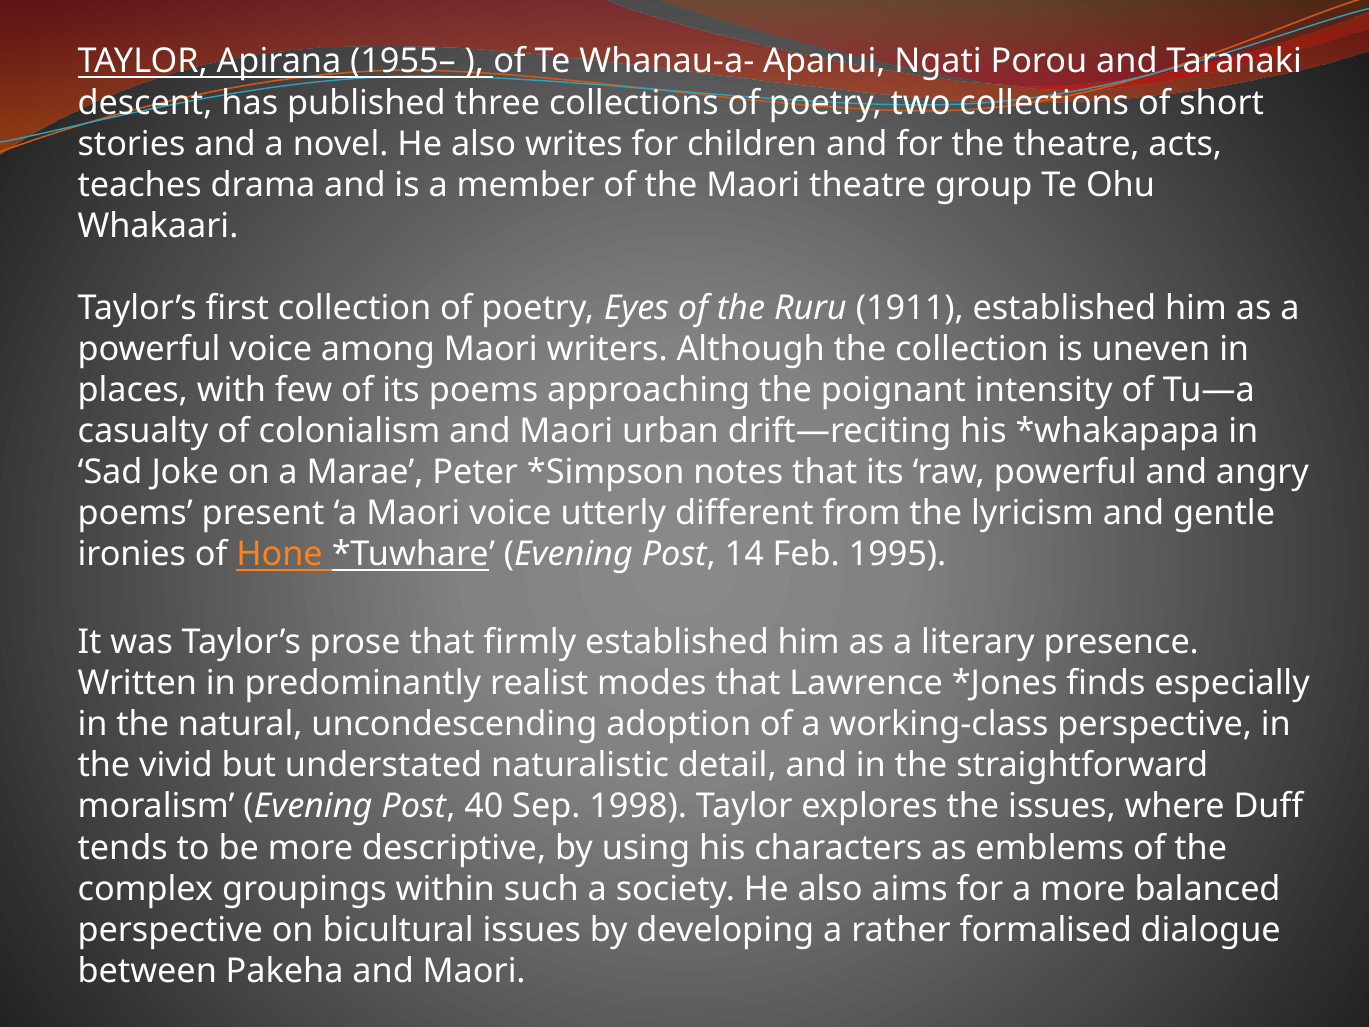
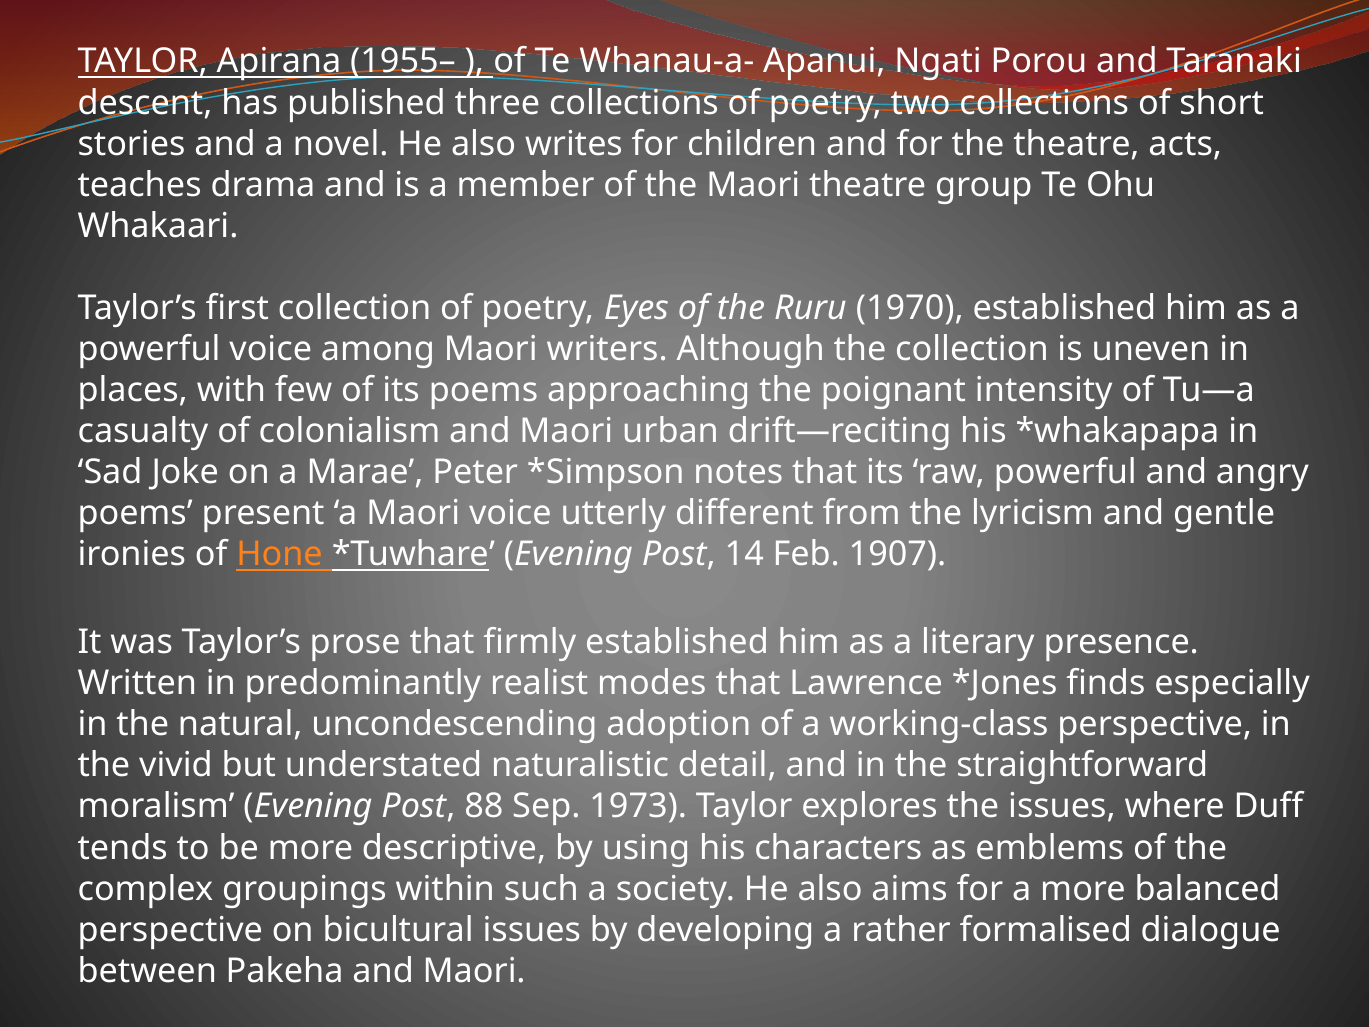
1911: 1911 -> 1970 (910, 308)
1995: 1995 -> 1907 (898, 555)
40: 40 -> 88 (484, 806)
1998: 1998 -> 1973 (638, 806)
